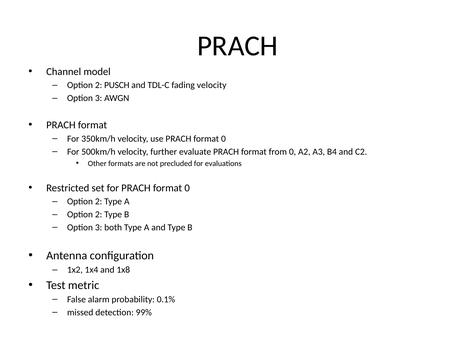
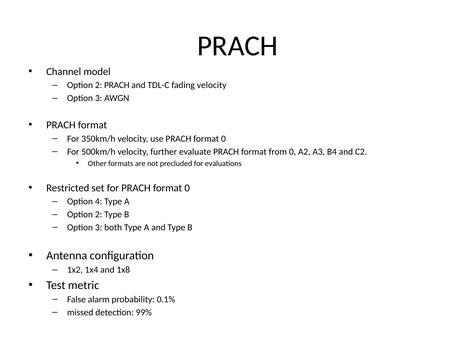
2 PUSCH: PUSCH -> PRACH (117, 85)
2: 2 -> 4 (99, 202)
